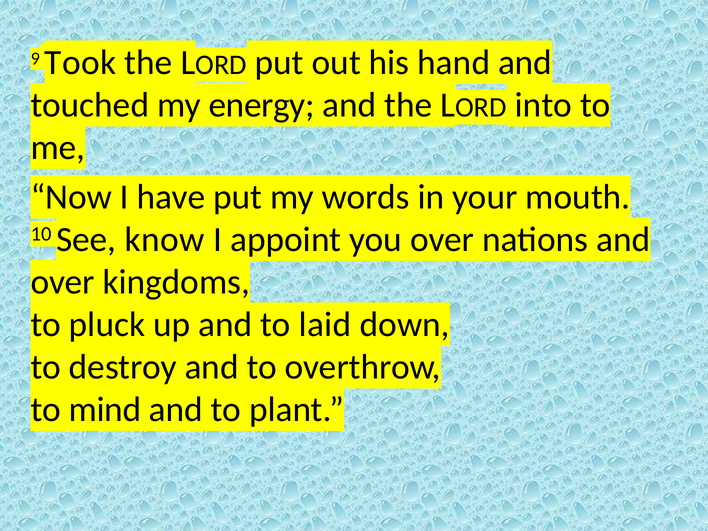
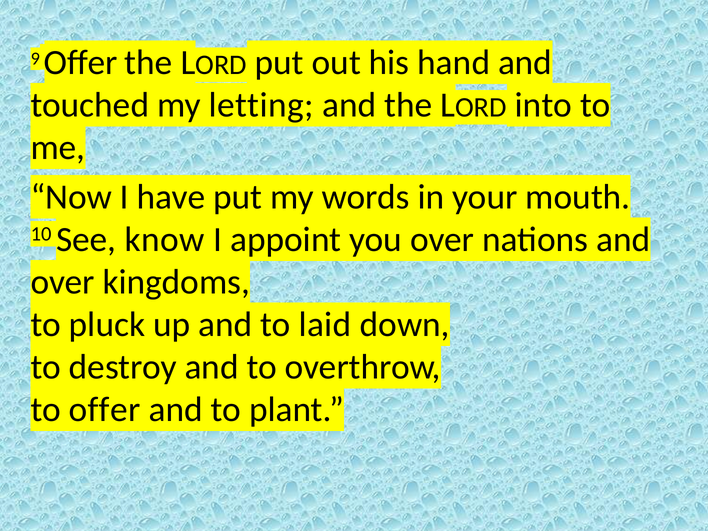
9 Took: Took -> Offer (81, 63)
energy: energy -> letting (261, 105)
to mind: mind -> offer (105, 410)
